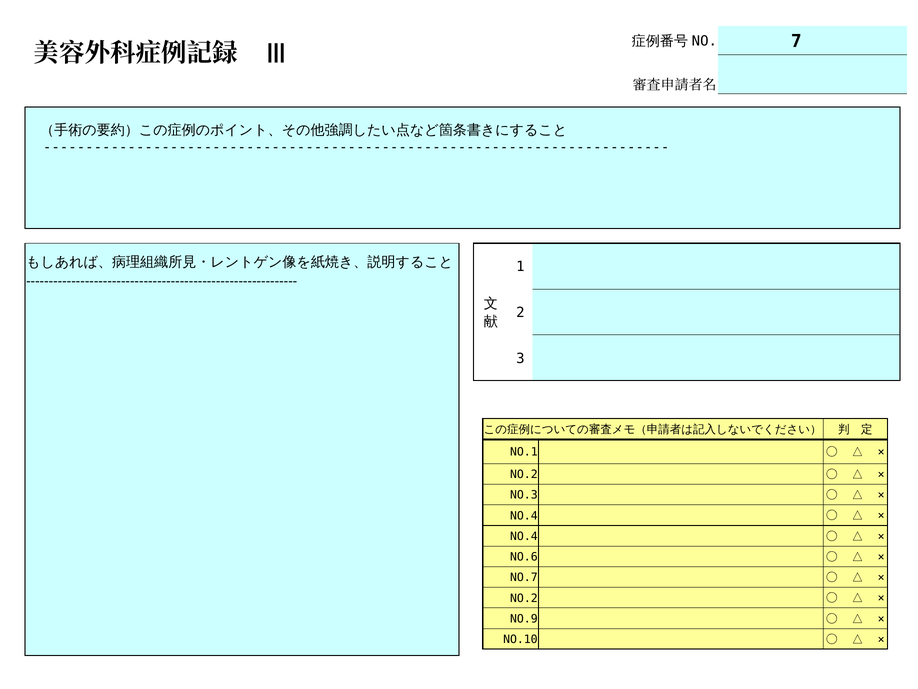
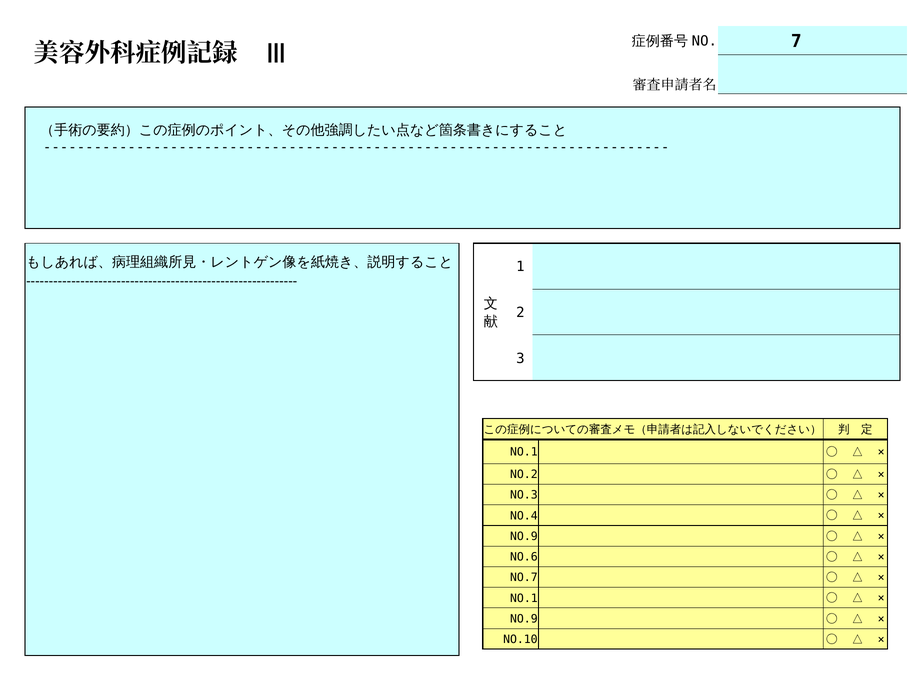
NO.4: NO.4 -> NO.9 (524, 536)
NO.2: NO.2 -> NO.1 (524, 598)
